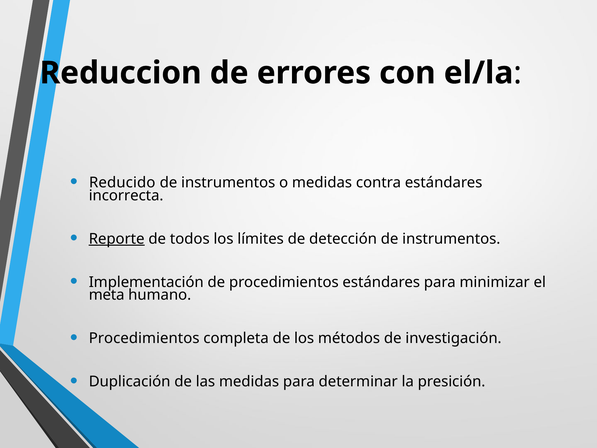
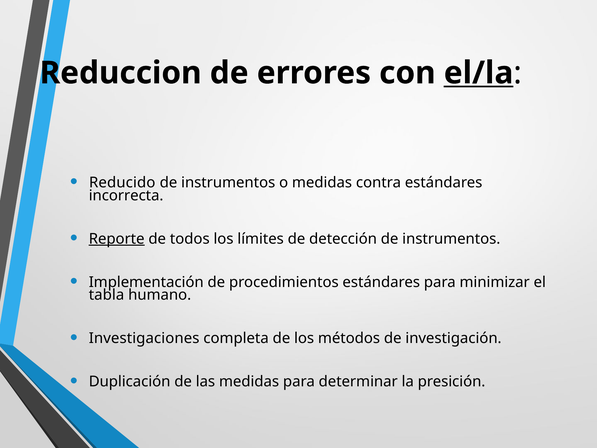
el/la underline: none -> present (479, 73)
meta: meta -> tabla (107, 295)
Procedimientos: Procedimientos -> Investigaciones (144, 338)
